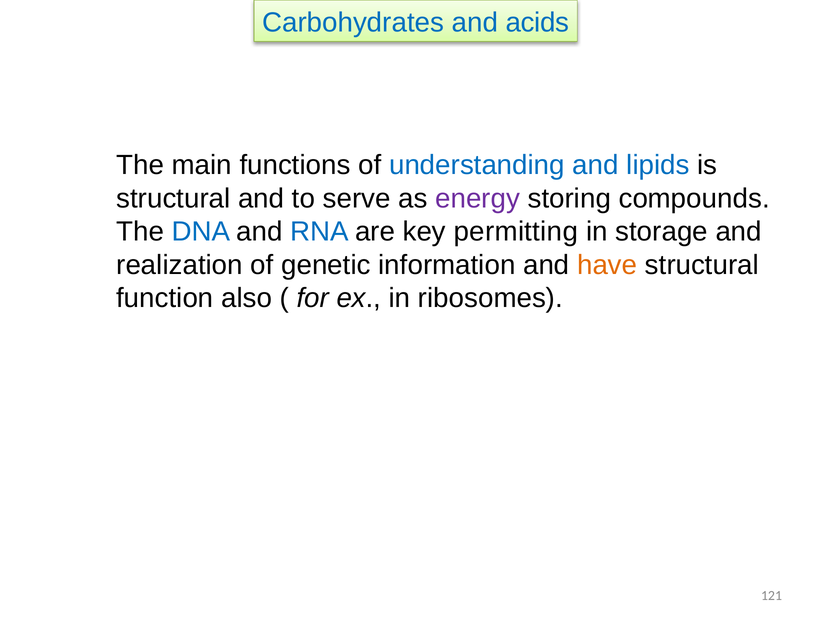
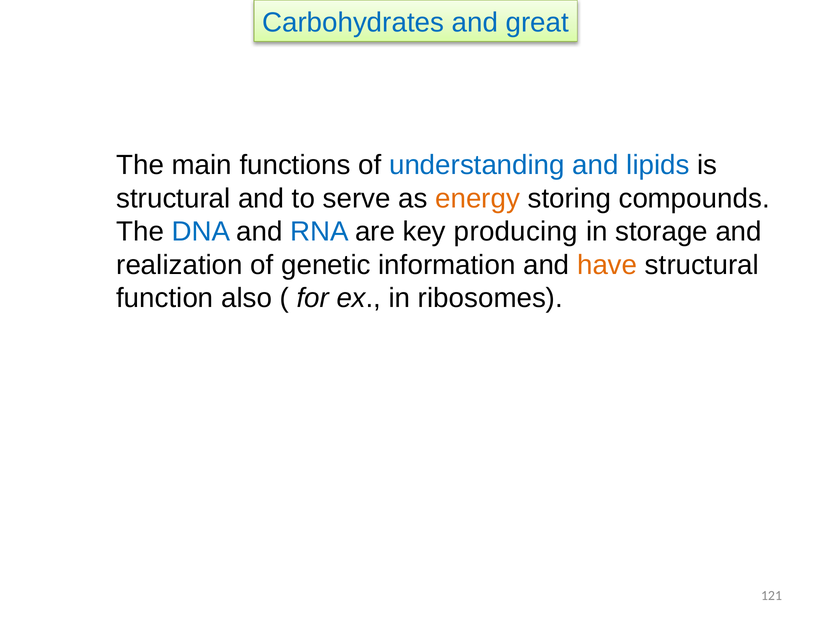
acids: acids -> great (537, 23)
energy colour: purple -> orange (478, 198)
permitting: permitting -> producing (516, 232)
